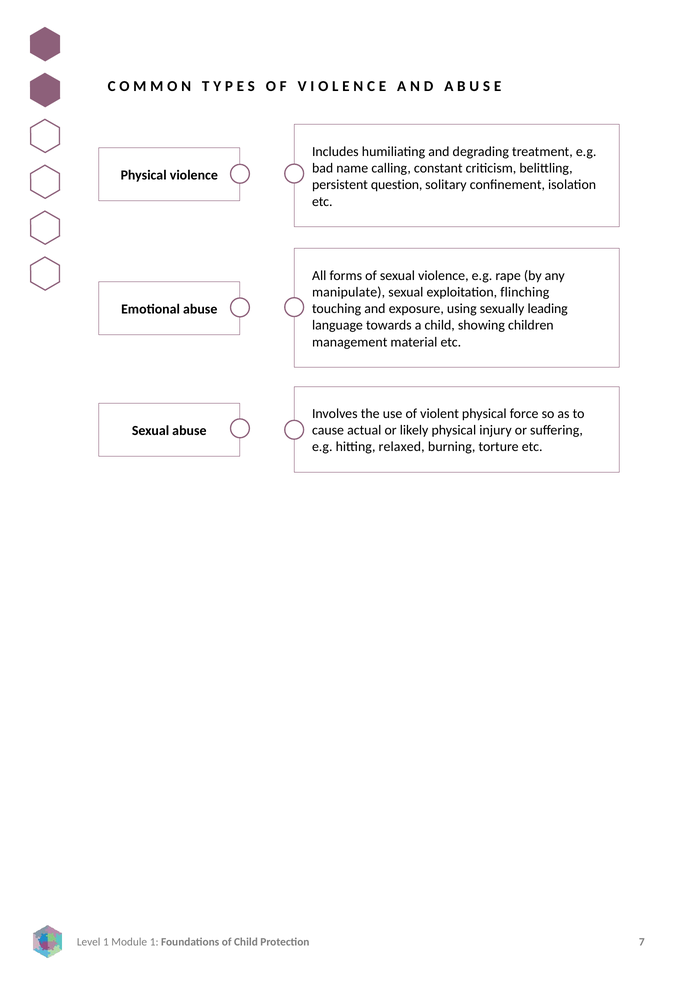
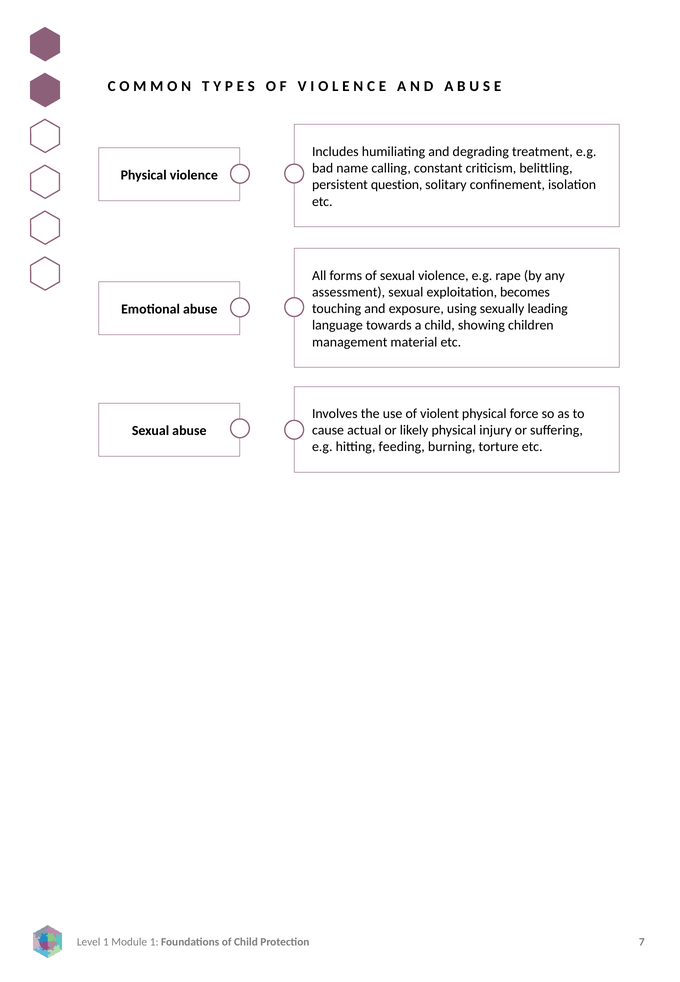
manipulate: manipulate -> assessment (349, 292)
flinching: flinching -> becomes (525, 292)
relaxed: relaxed -> feeding (402, 447)
